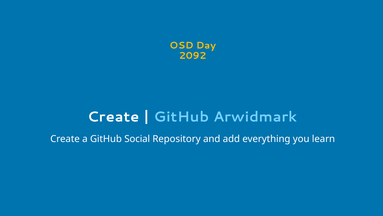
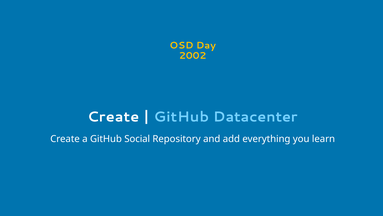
2092: 2092 -> 2002 (193, 56)
Arwidmark: Arwidmark -> Datacenter (255, 117)
